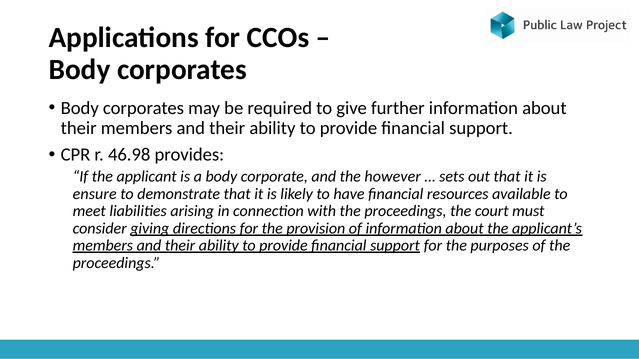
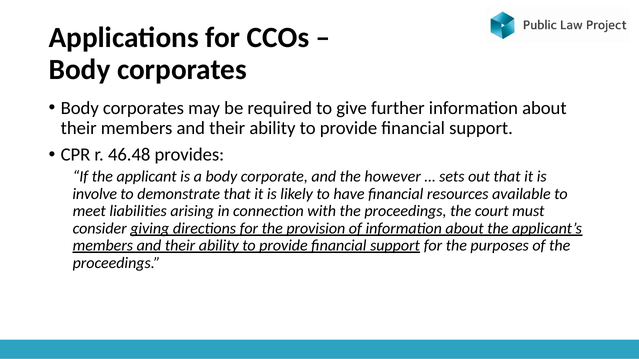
46.98: 46.98 -> 46.48 (129, 155)
ensure: ensure -> involve (95, 194)
